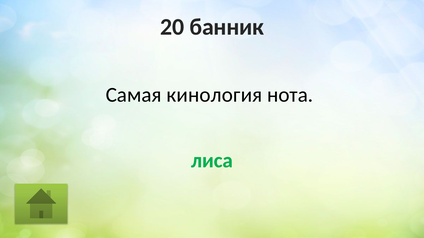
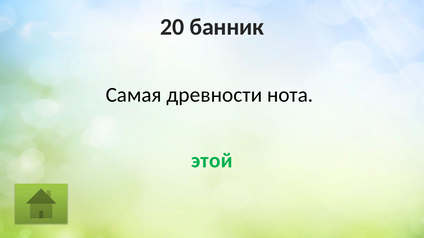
кинология: кинология -> древности (214, 95)
лиса: лиса -> этой (212, 161)
